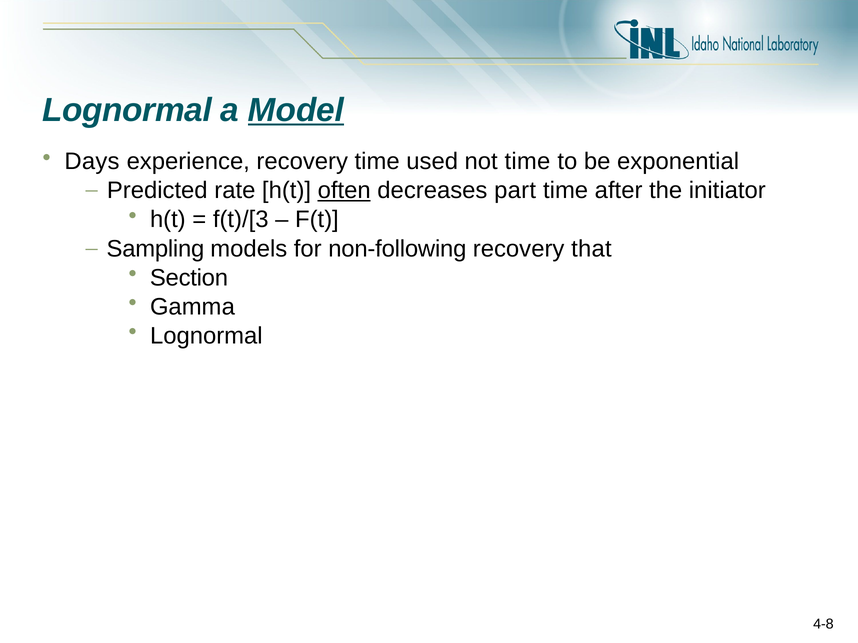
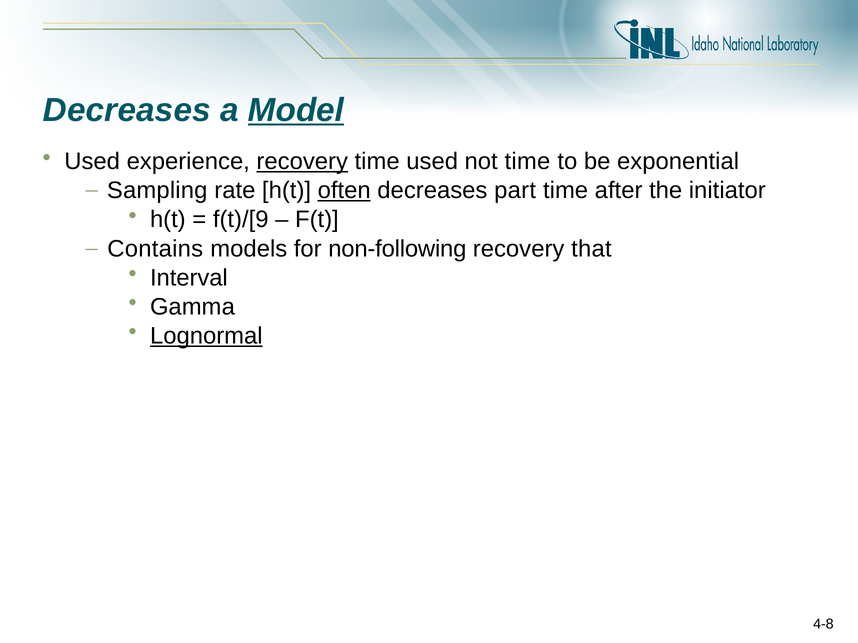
Lognormal: Lognormal -> Decreases (127, 110)
Days: Days -> Used (92, 162)
recovery underline: none -> present (302, 162)
Predicted: Predicted -> Sampling (157, 191)
f(t)/[3: f(t)/[3 -> f(t)/[9 (241, 220)
Sampling: Sampling -> Contains (155, 249)
Section: Section -> Interval (189, 278)
Lognormal underline: none -> present (206, 336)
